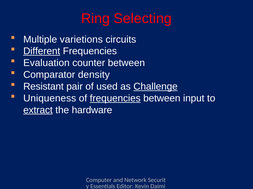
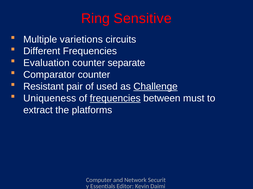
Selecting: Selecting -> Sensitive (143, 19)
Different underline: present -> none (42, 51)
counter between: between -> separate (126, 63)
Comparator density: density -> counter (94, 75)
input: input -> must (194, 99)
extract underline: present -> none (38, 110)
hardware: hardware -> platforms (92, 110)
